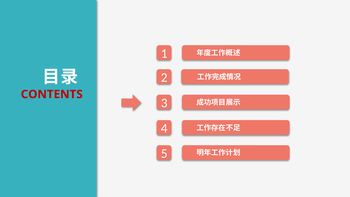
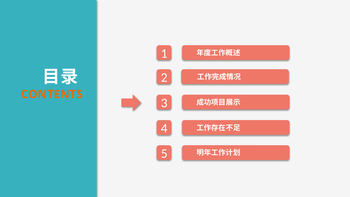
CONTENTS colour: red -> orange (52, 94)
